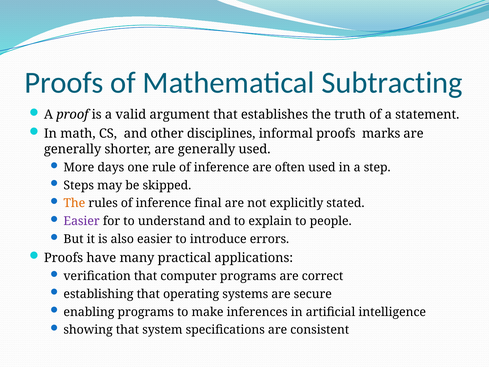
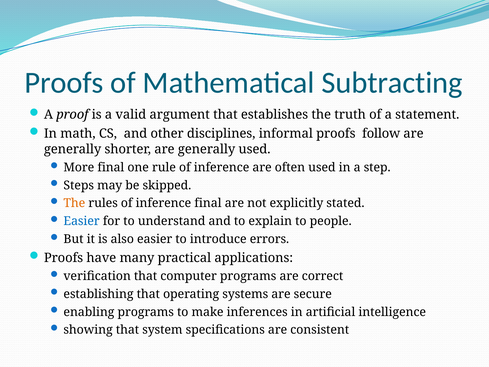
marks: marks -> follow (381, 134)
More days: days -> final (111, 167)
Easier colour: purple -> blue (82, 221)
